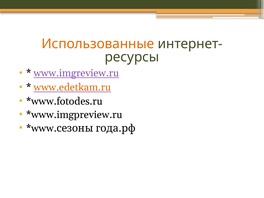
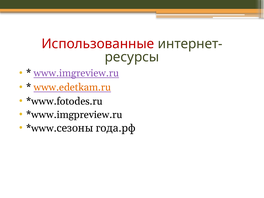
Использованные colour: orange -> red (98, 44)
